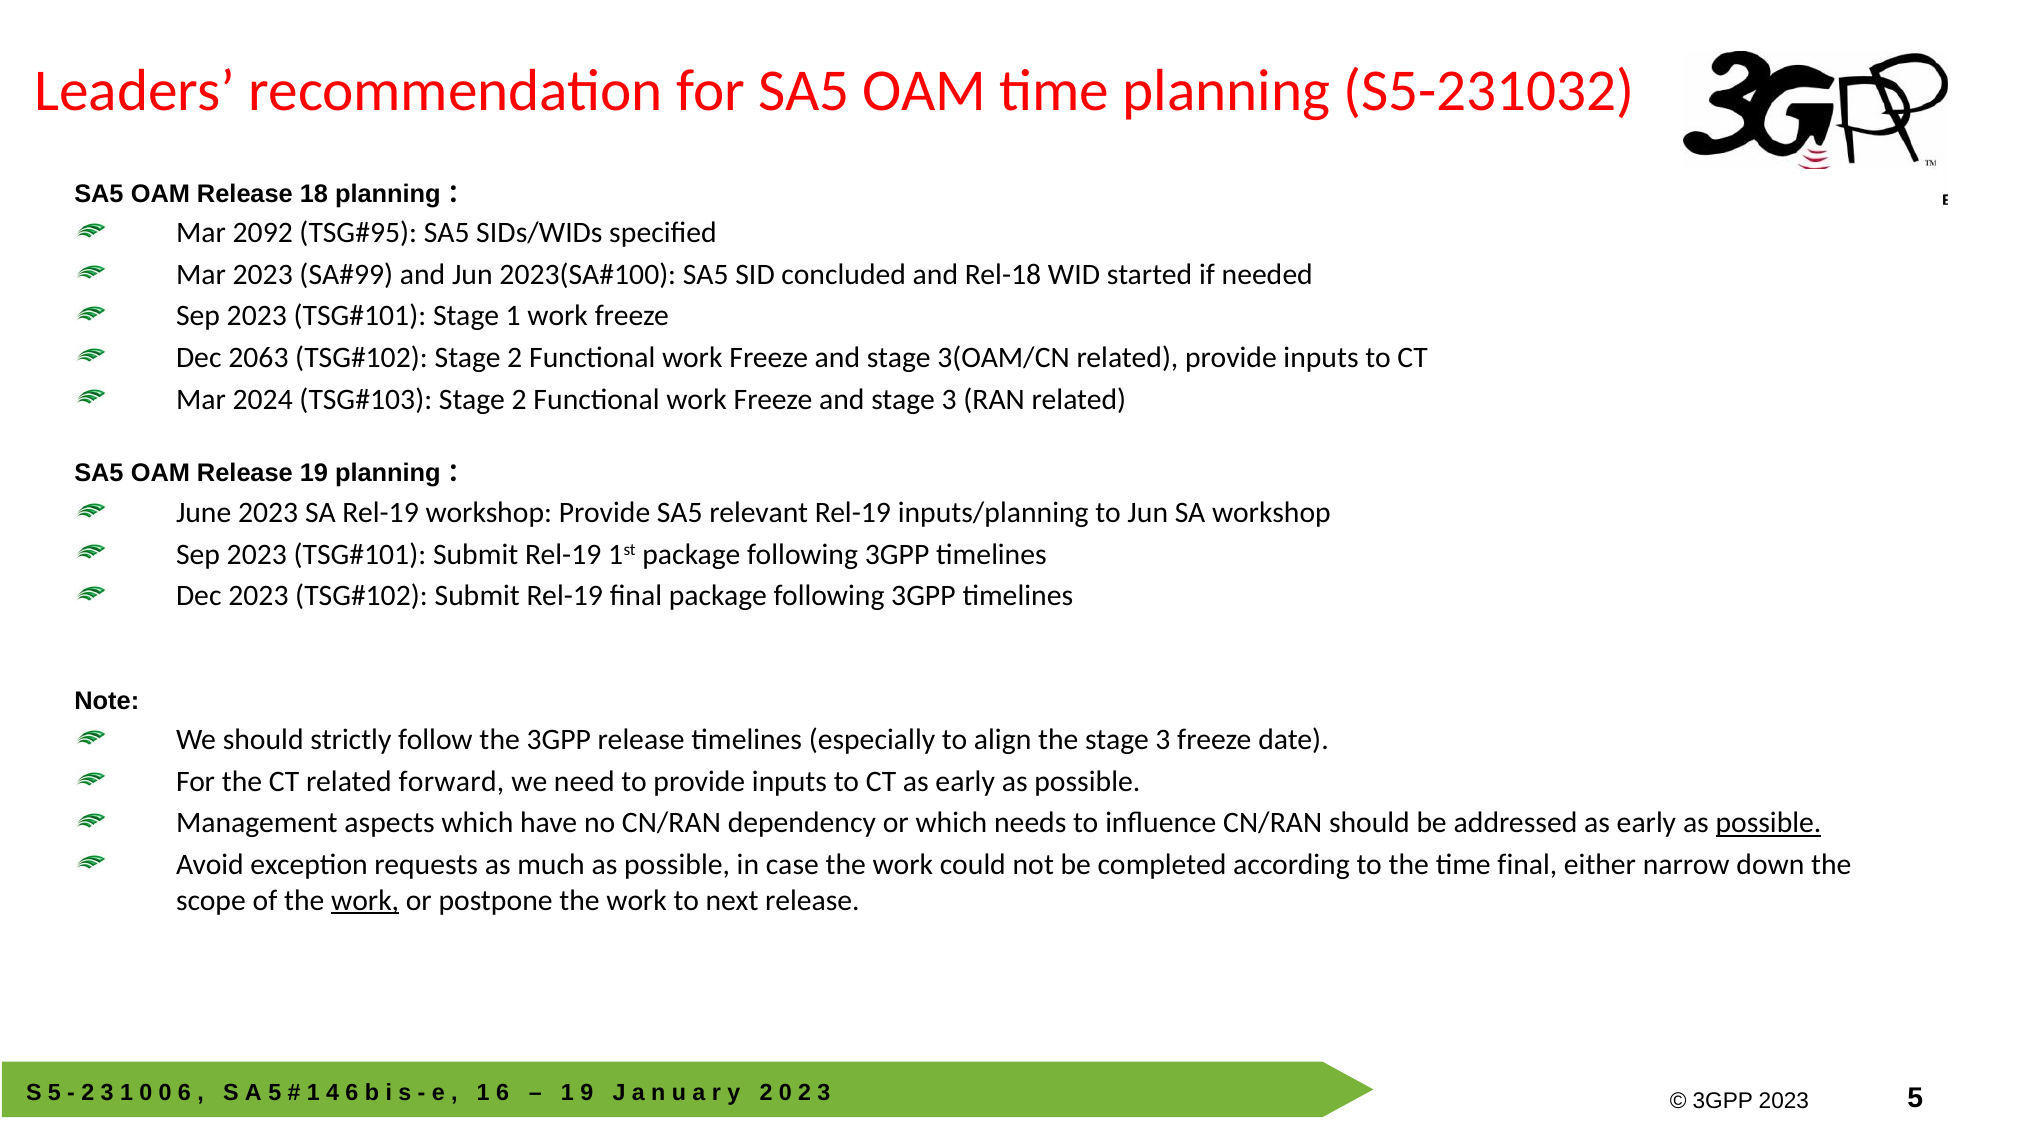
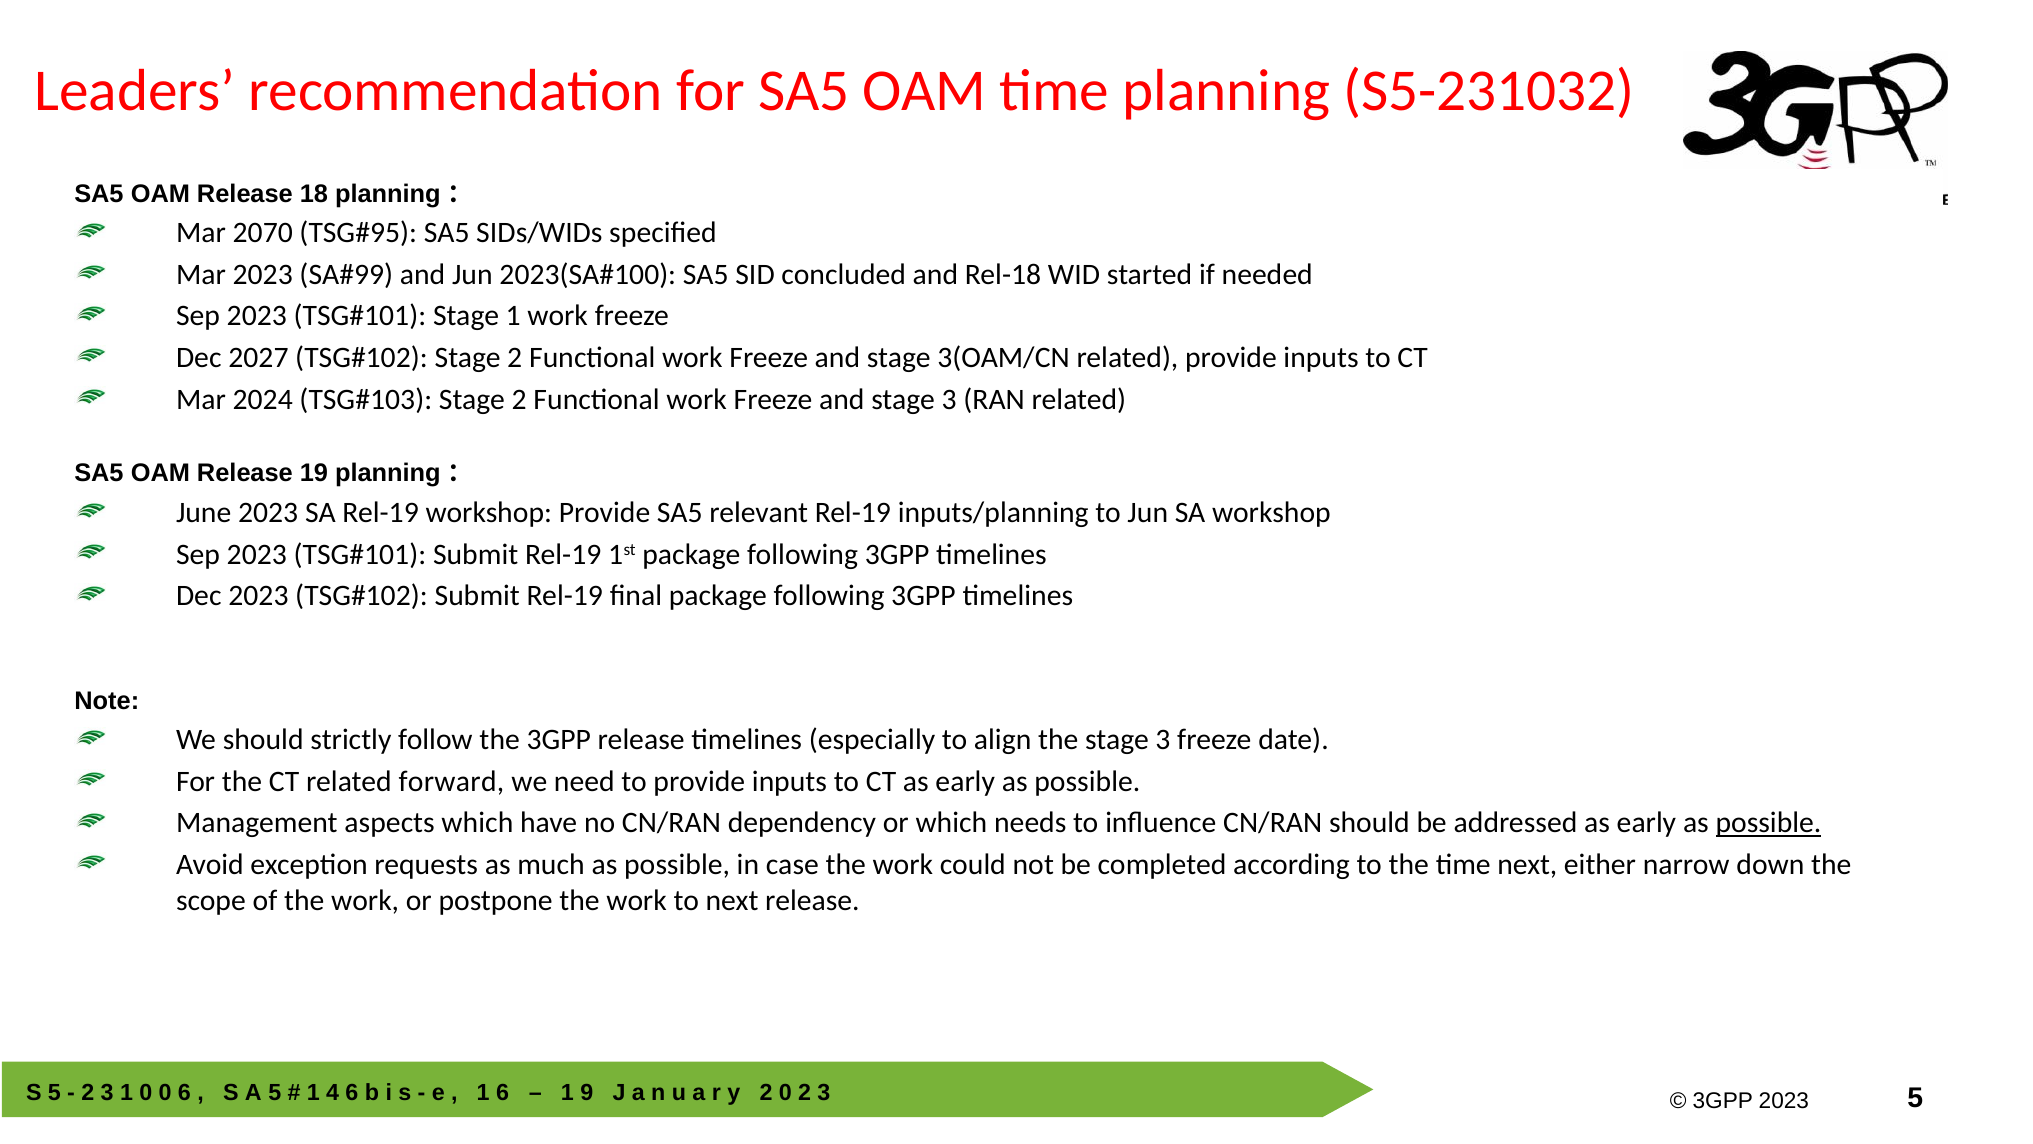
2092: 2092 -> 2070 (263, 233)
2063: 2063 -> 2027 (258, 358)
time final: final -> next (1527, 864)
work underline: present -> none (365, 900)
